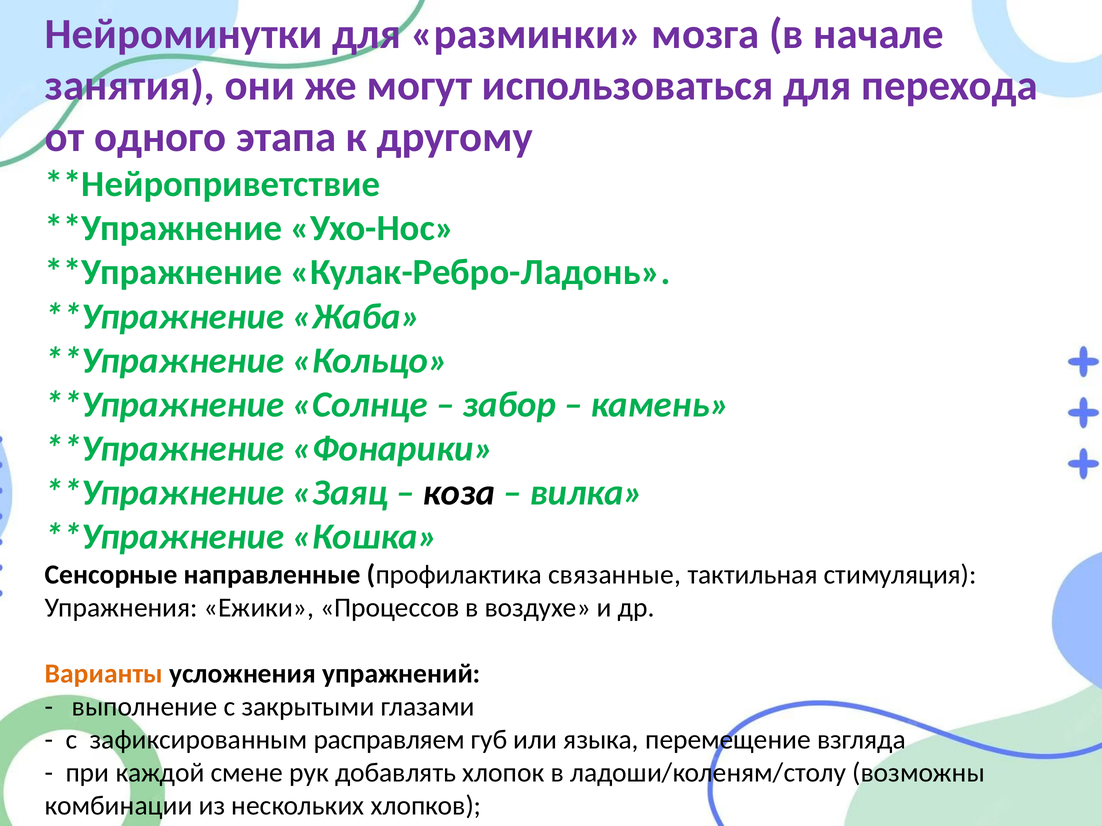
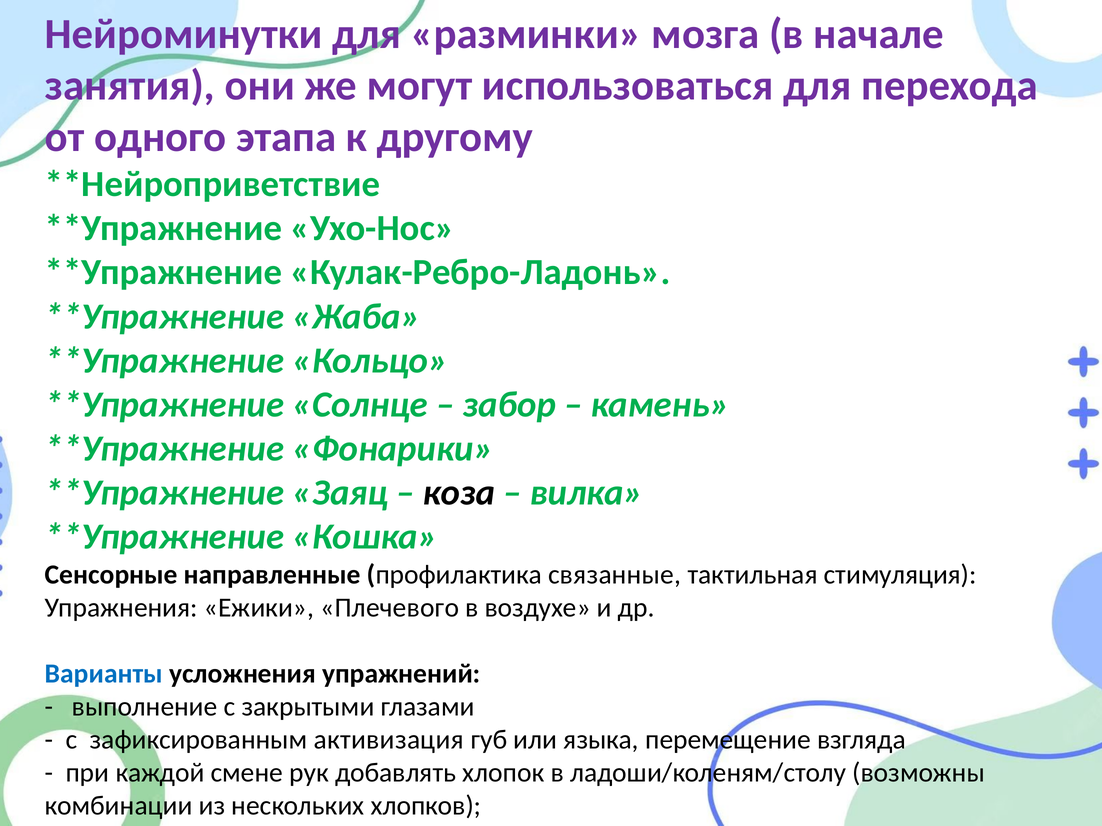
Процессов: Процессов -> Плечевого (390, 608)
Варианты colour: orange -> blue (104, 674)
расправляем: расправляем -> активизация (389, 740)
